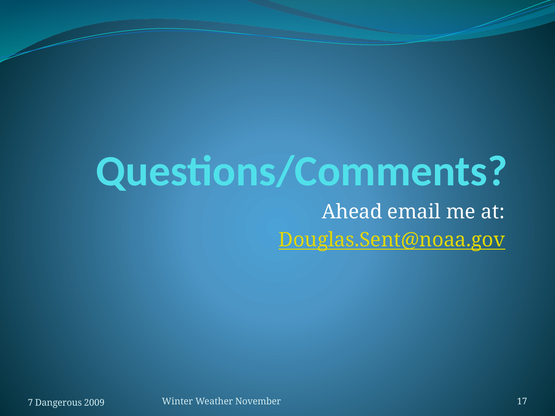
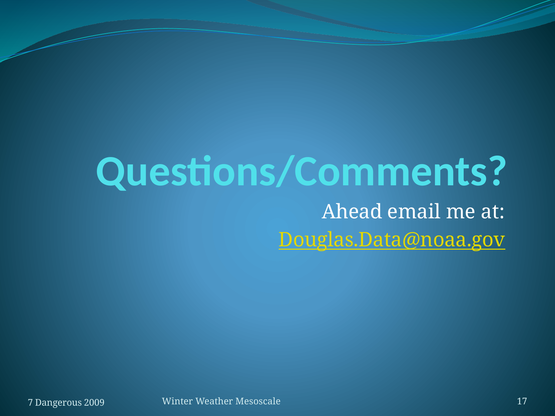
Douglas.Sent@noaa.gov: Douglas.Sent@noaa.gov -> Douglas.Data@noaa.gov (392, 240)
November: November -> Mesoscale (258, 402)
